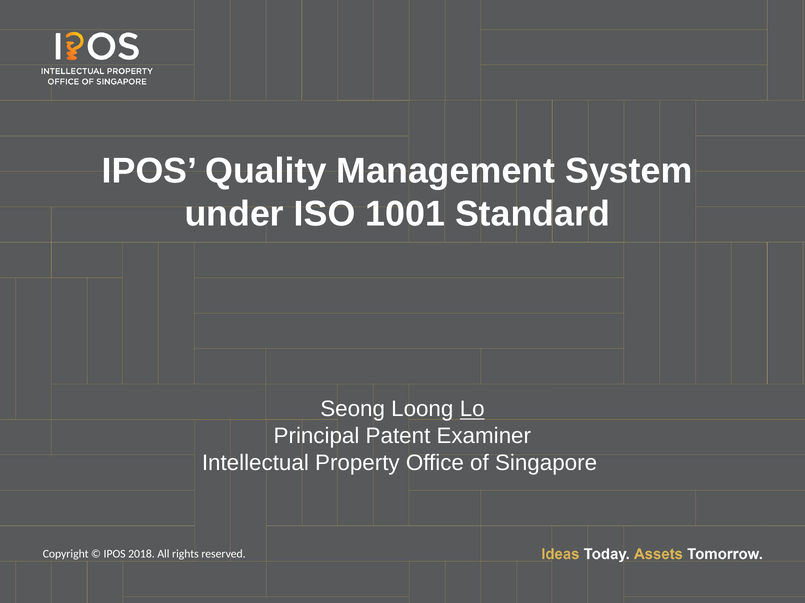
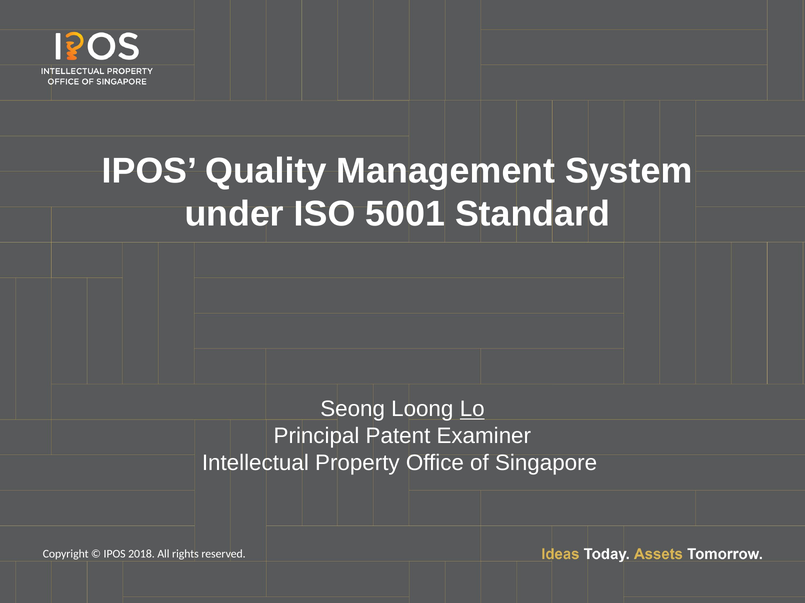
1001: 1001 -> 5001 (405, 214)
